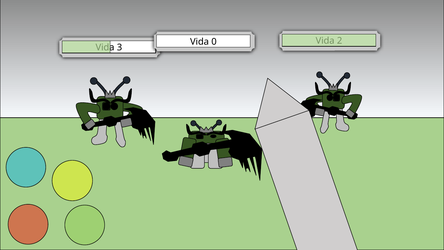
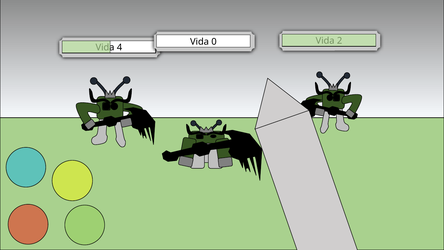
3: 3 -> 4 (120, 48)
